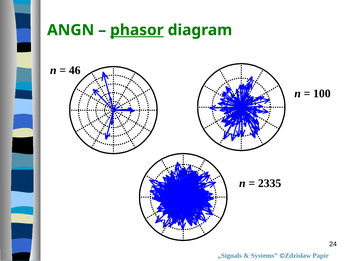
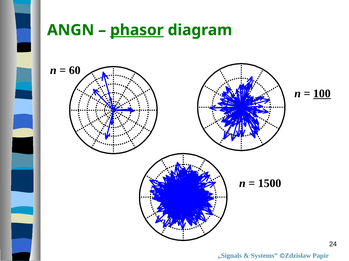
46: 46 -> 60 (75, 70)
100 underline: none -> present (322, 94)
2335: 2335 -> 1500 (270, 184)
